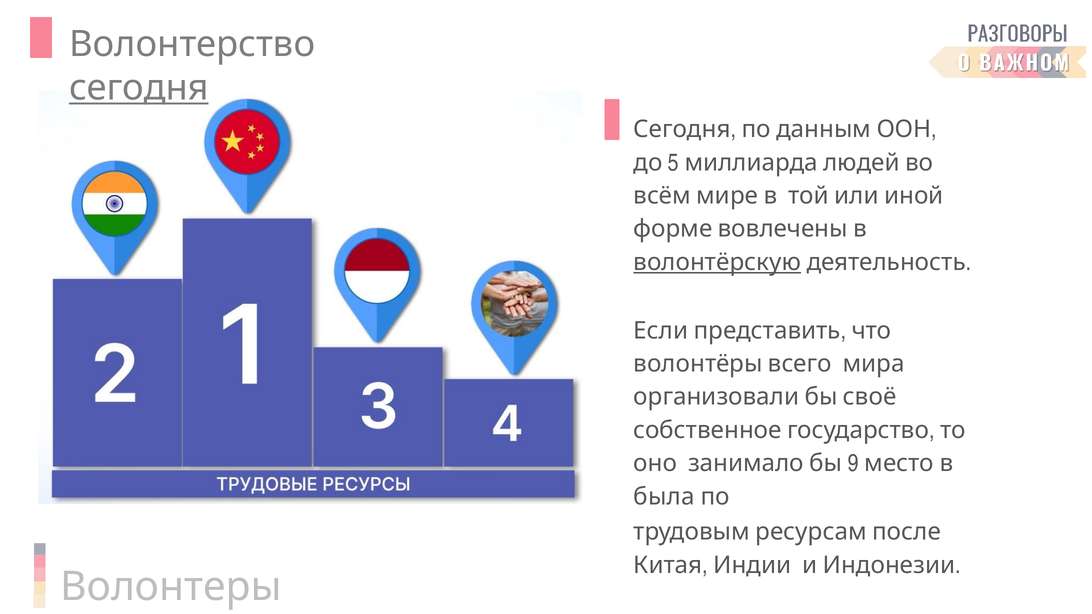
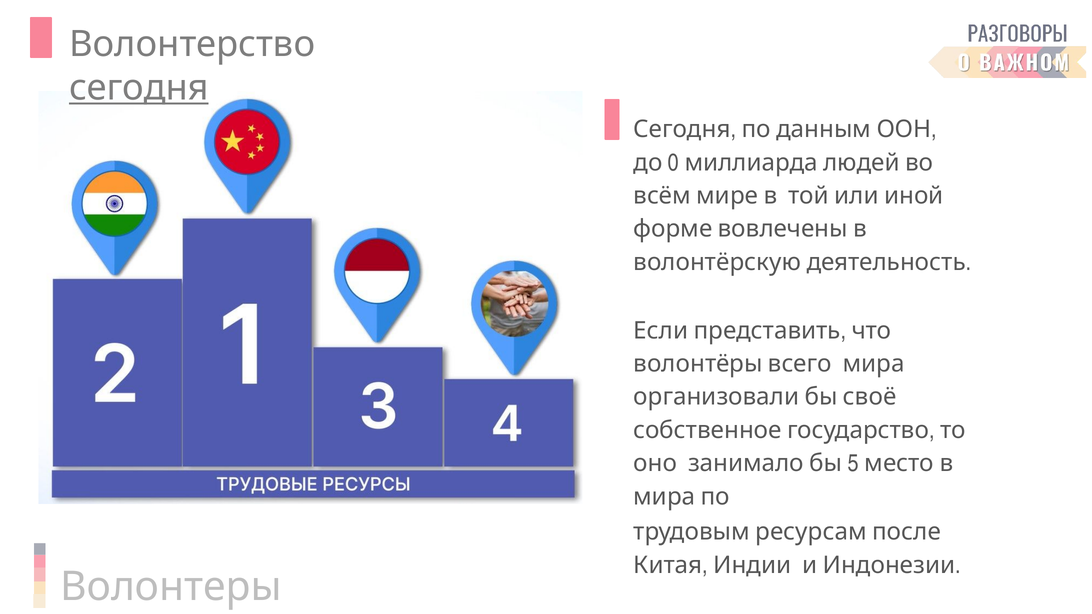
5: 5 -> 0 (674, 163)
волонтёрскую underline: present -> none (717, 263)
9: 9 -> 5 (853, 464)
была: была -> мира (664, 497)
